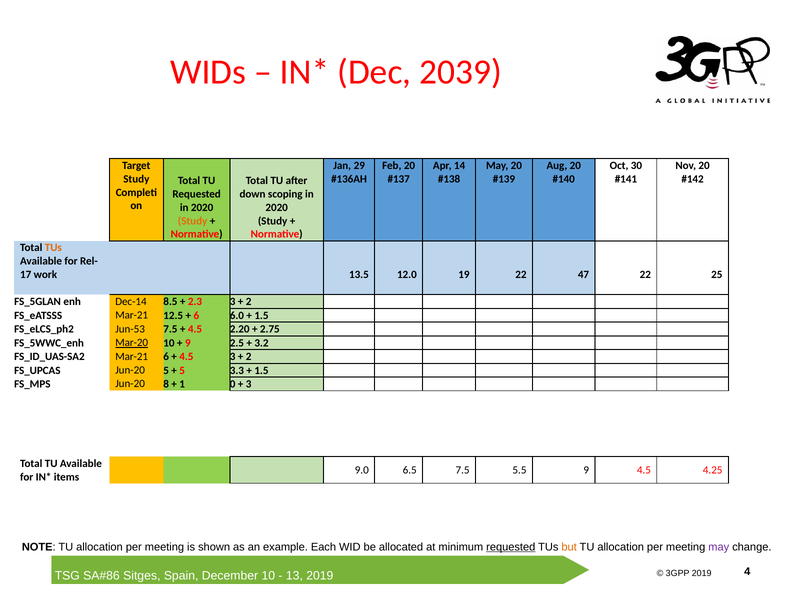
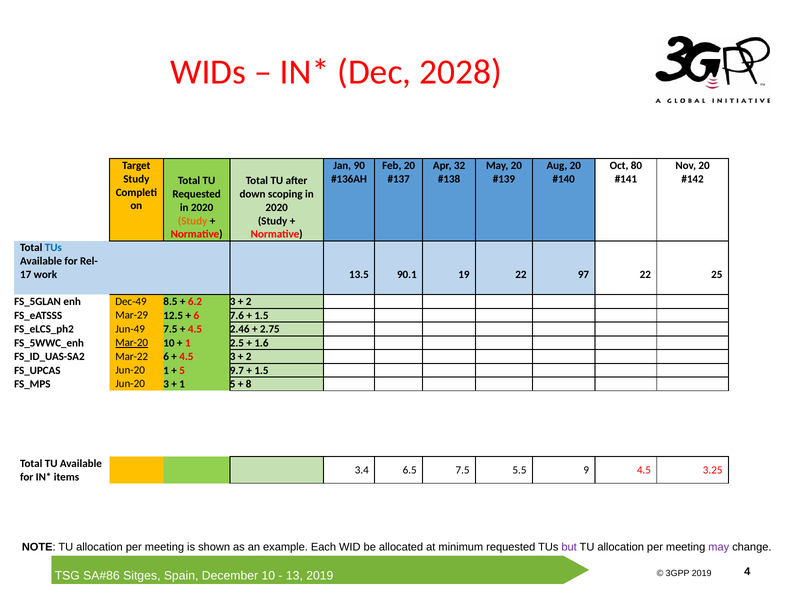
2039: 2039 -> 2028 (461, 72)
29: 29 -> 90 (359, 165)
14: 14 -> 32 (460, 165)
30: 30 -> 80 (636, 165)
TUs colour: orange -> blue (53, 248)
12.0: 12.0 -> 90.1 (407, 275)
47: 47 -> 97 (583, 275)
Dec-14: Dec-14 -> Dec-49 (131, 301)
2.3: 2.3 -> 6.2 (195, 302)
Mar-21: Mar-21 -> Mar-29 (132, 315)
6.0: 6.0 -> 7.6 (237, 315)
Jun-53: Jun-53 -> Jun-49 (130, 329)
2.20: 2.20 -> 2.46 (240, 329)
9: 9 -> 1 (188, 343)
3.2: 3.2 -> 1.6 (261, 343)
Mar-21: Mar-21 -> Mar-22 (132, 356)
Jun-20 5: 5 -> 1 (166, 370)
3.3: 3.3 -> 9.7 (237, 370)
Jun-20 8: 8 -> 3 (166, 384)
1 0: 0 -> 5 (233, 384)
3: 3 -> 8 (249, 384)
9.0: 9.0 -> 3.4 (362, 470)
4.25: 4.25 -> 3.25 (713, 470)
requested underline: present -> none (511, 547)
but colour: orange -> purple (569, 547)
